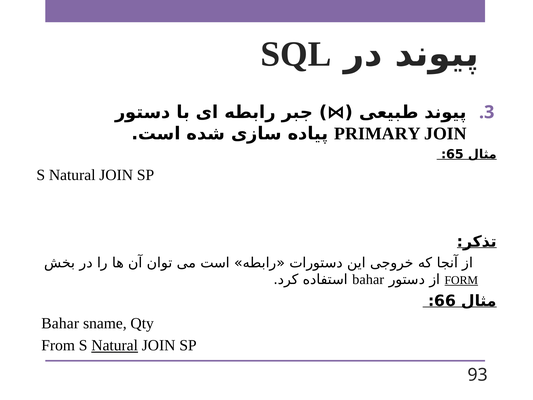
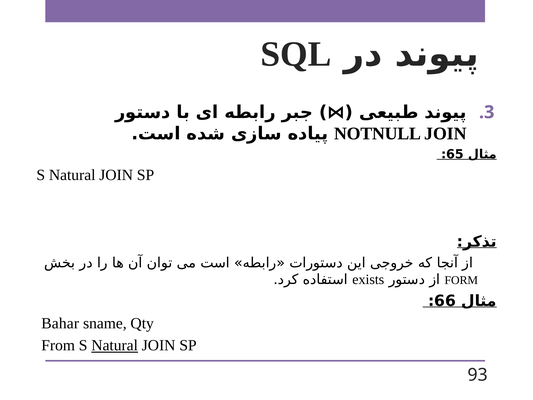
PRIMARY: PRIMARY -> NOTNULL (378, 134)
bahar: bahar -> exists (368, 279)
FORM underline: present -> none (461, 280)
